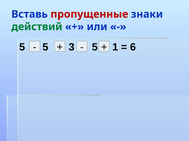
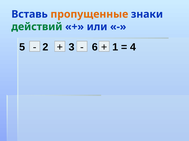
пропущенные colour: red -> orange (89, 14)
5 5: 5 -> 2 (45, 47)
3 5: 5 -> 6 (95, 47)
6: 6 -> 4 (133, 47)
